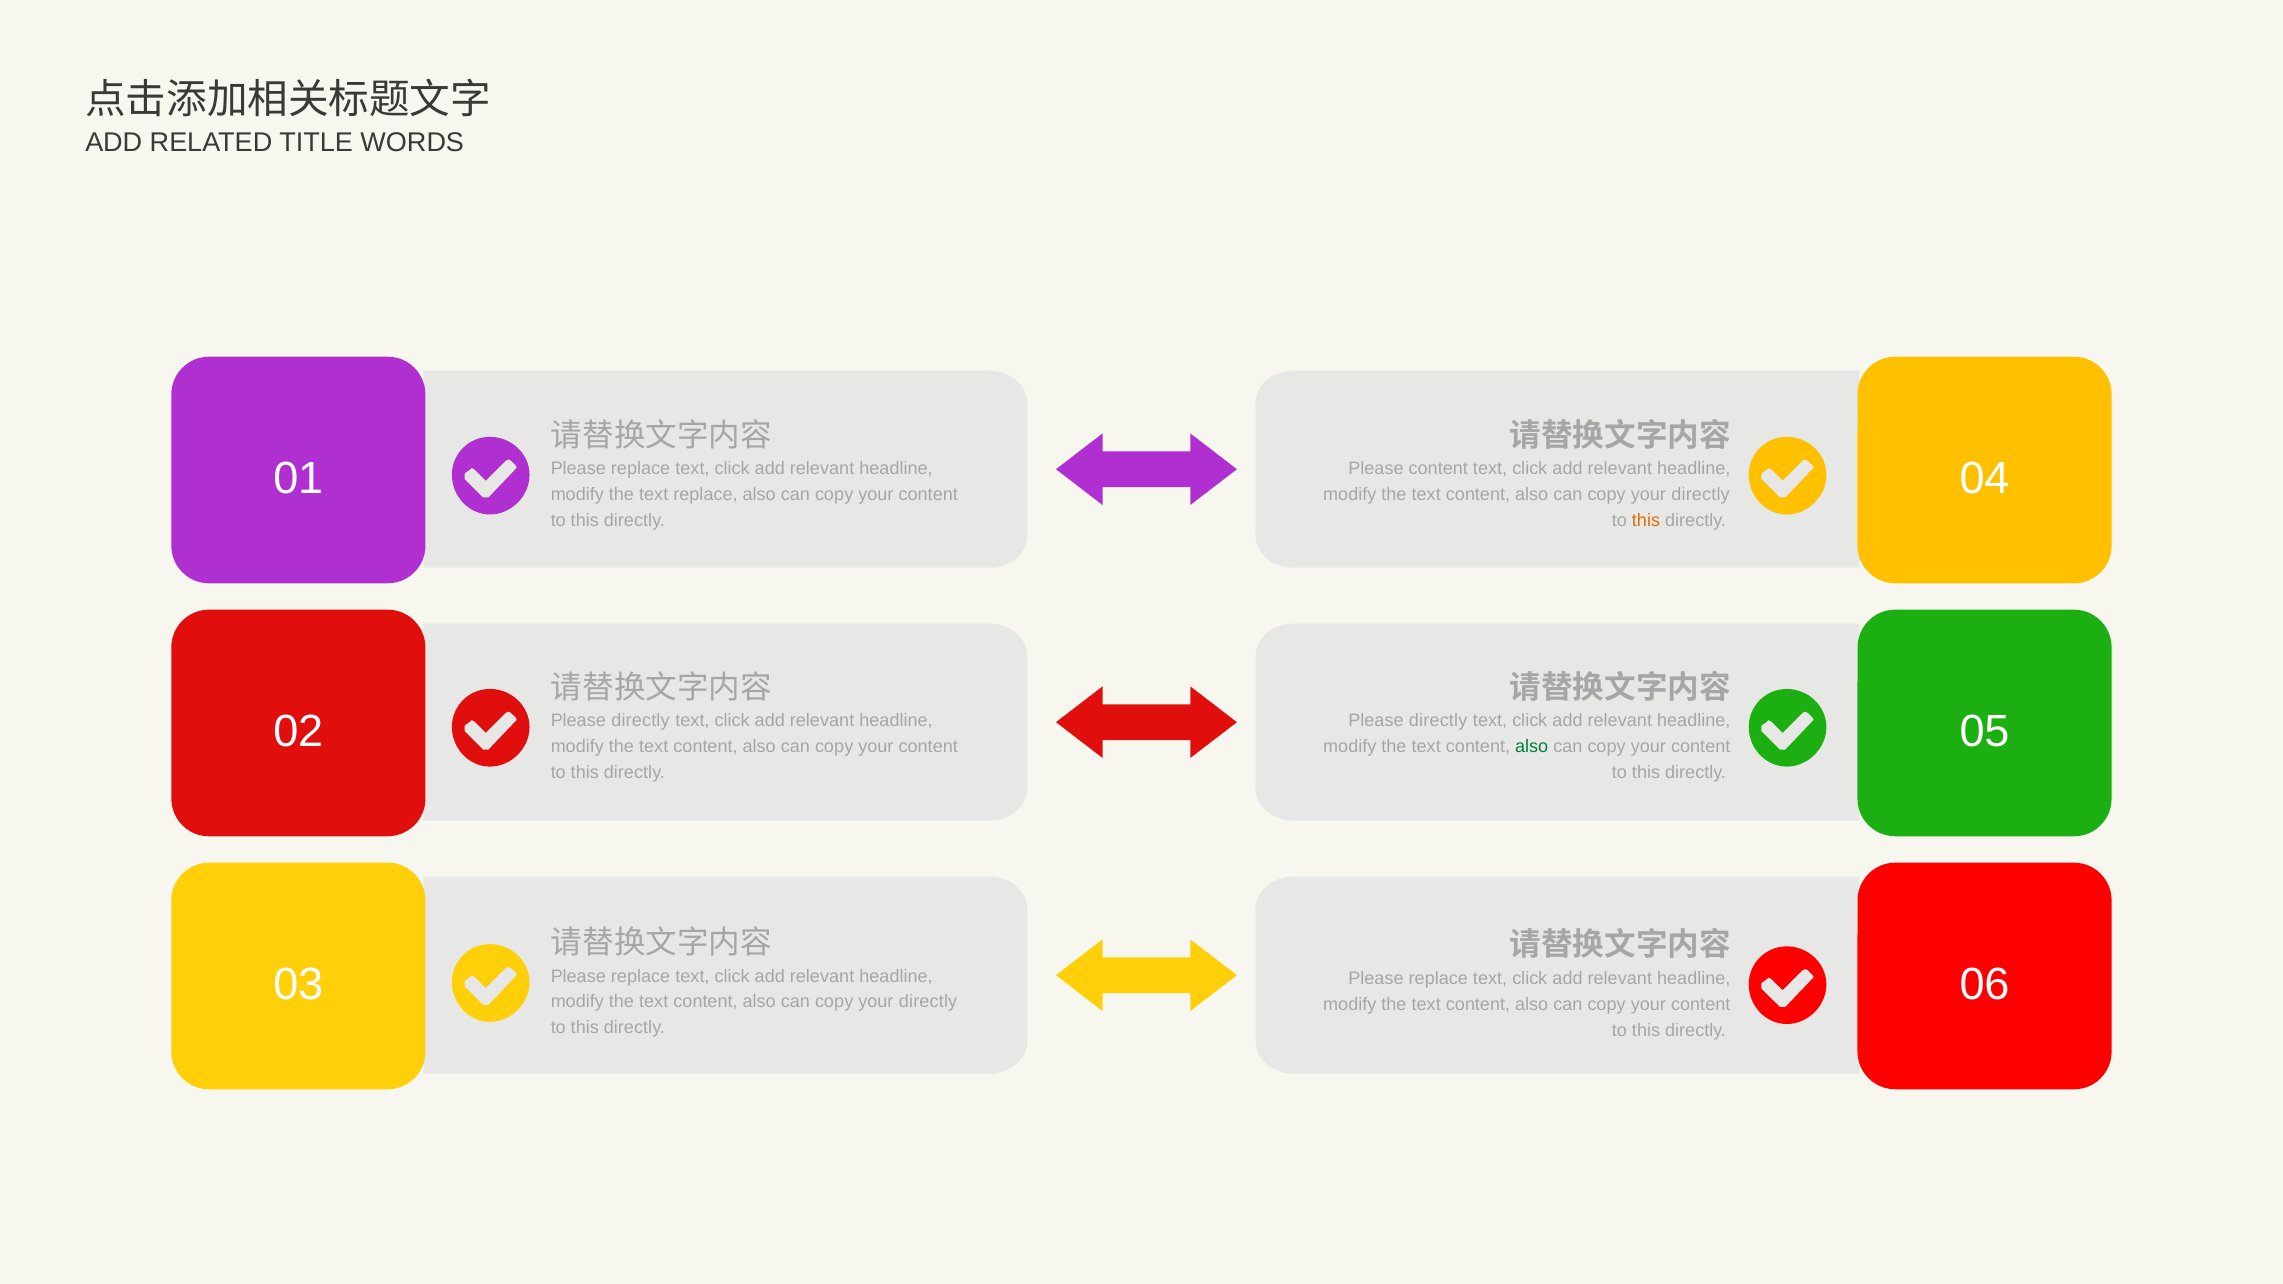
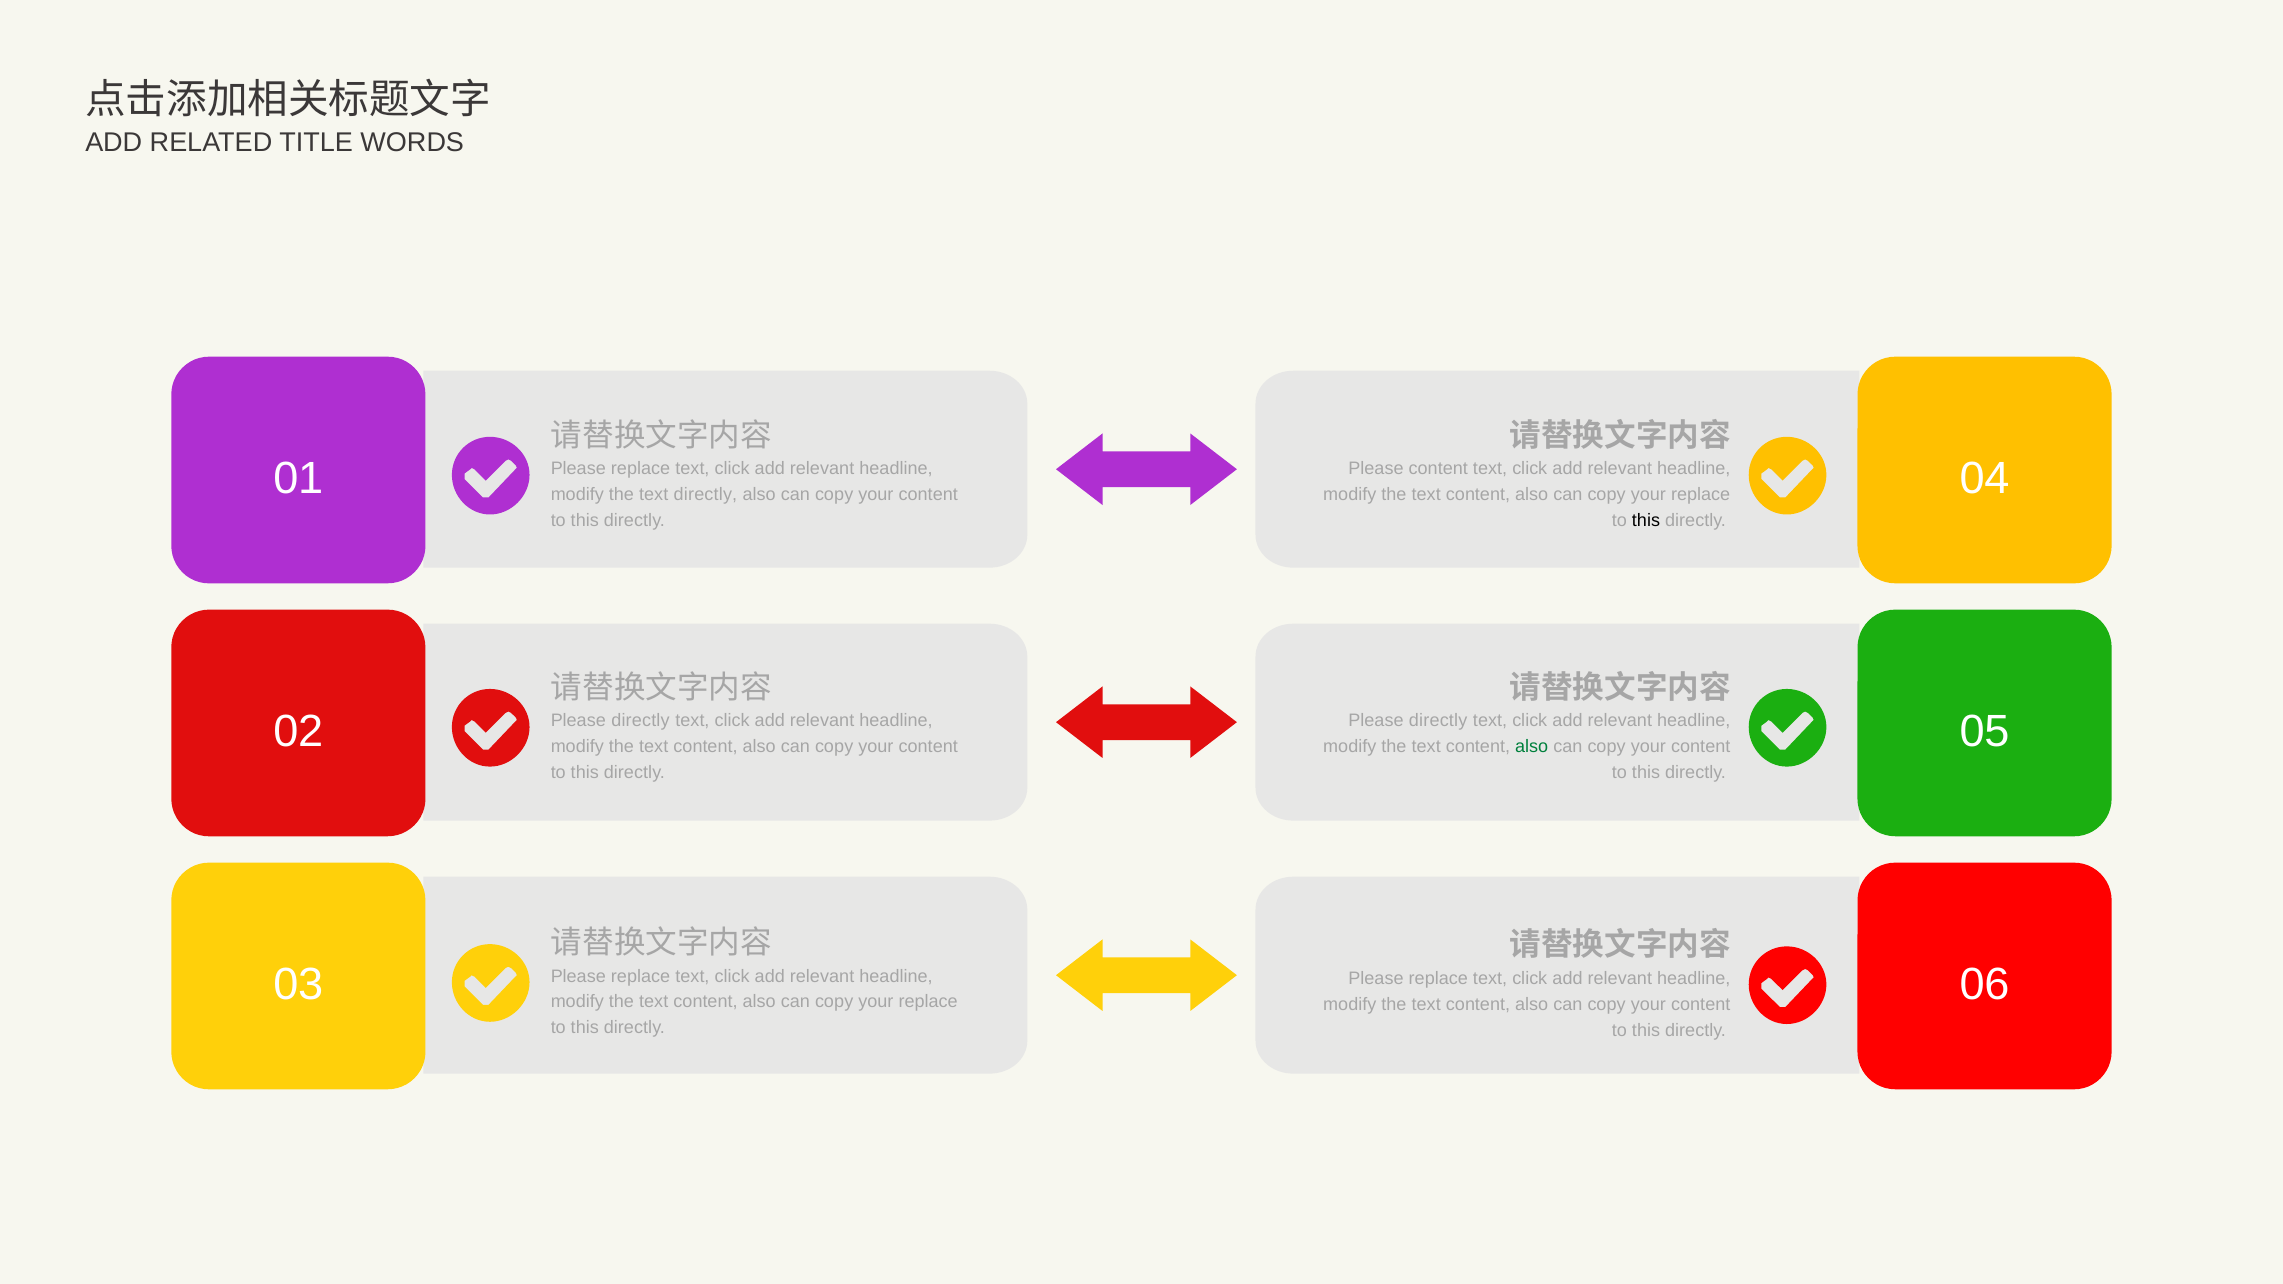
text replace: replace -> directly (705, 495)
directly: directly -> replace (1701, 495)
this colour: orange -> black (1646, 521)
directly: directly -> replace (928, 1002)
